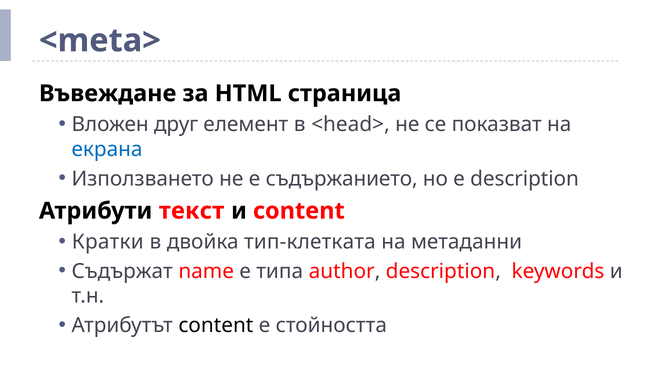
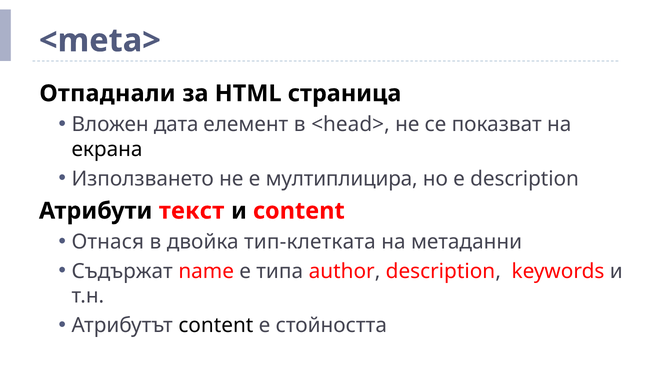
Въвеждане: Въвеждане -> Отпаднали (107, 94)
друг: друг -> дата (176, 124)
екрана colour: blue -> black (107, 149)
съдържанието: съдържанието -> мултиплицира (342, 179)
Кратки: Кратки -> Отнася (108, 242)
